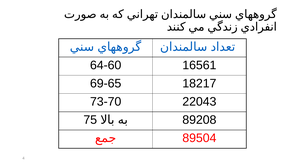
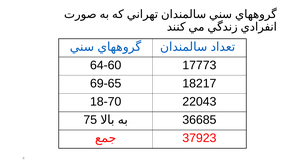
16561: 16561 -> 17773 (199, 65)
73-70: 73-70 -> 18-70 (106, 101)
89208: 89208 -> 36685 (199, 119)
89504: 89504 -> 37923 (199, 138)
